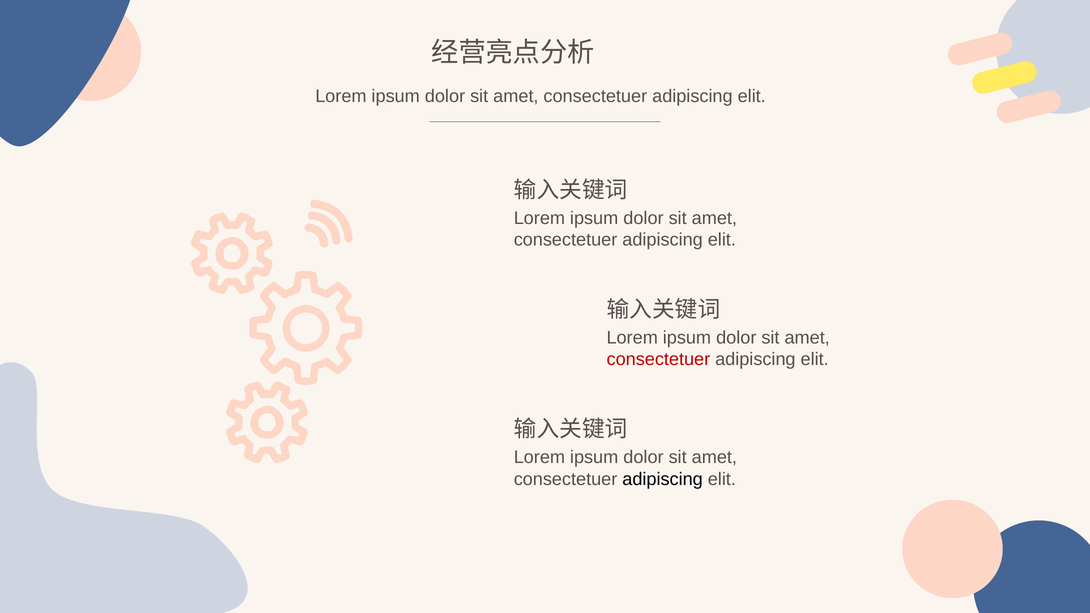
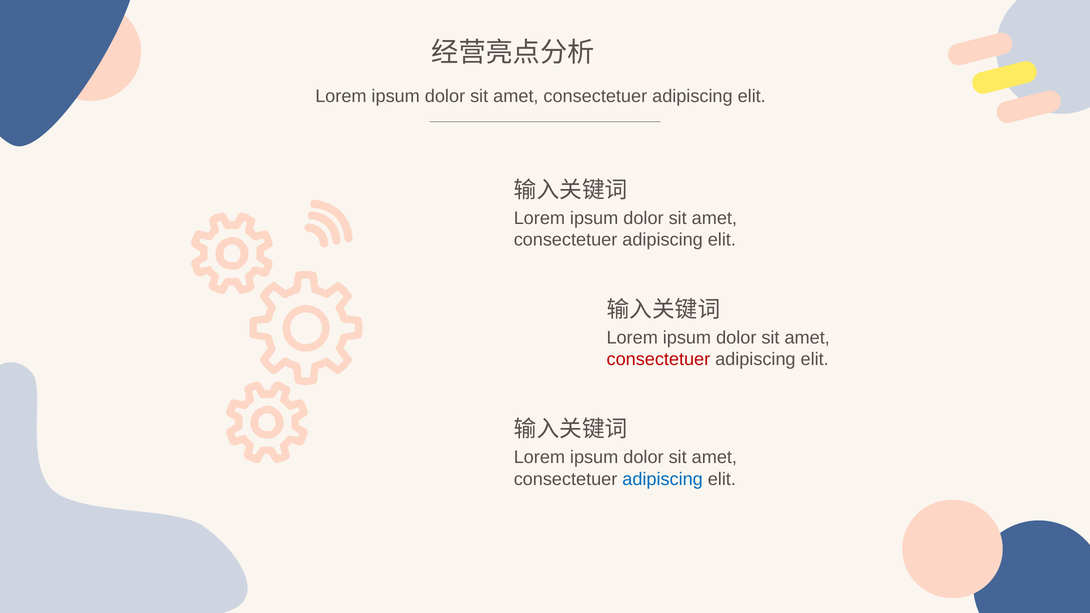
adipiscing colour: black -> blue (663, 479)
